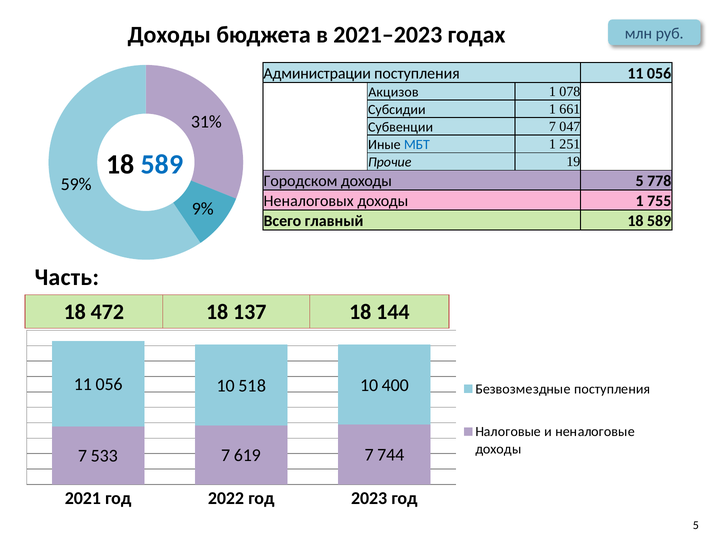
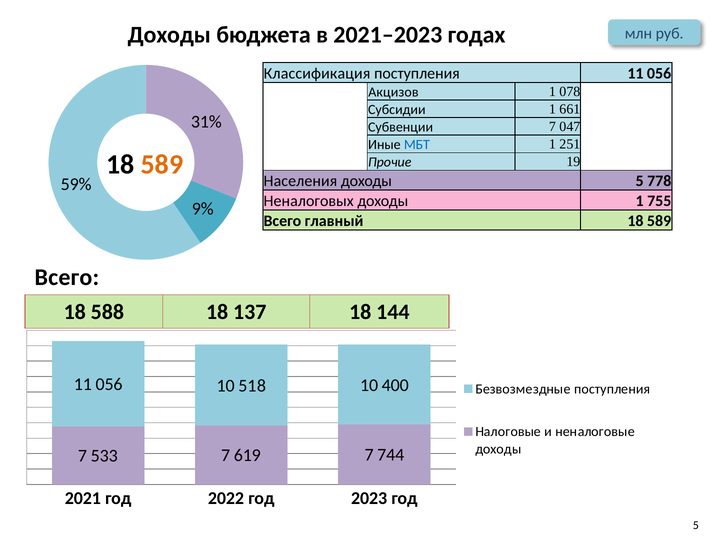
Администрации: Администрации -> Классификация (317, 73)
589 colour: blue -> orange (162, 165)
Городском: Городском -> Населения (300, 181)
Часть: Часть -> Всего (67, 277)
472: 472 -> 588 (107, 312)
